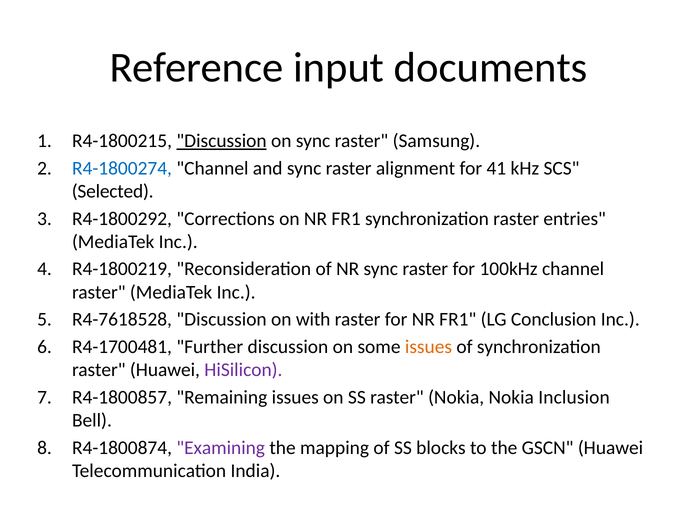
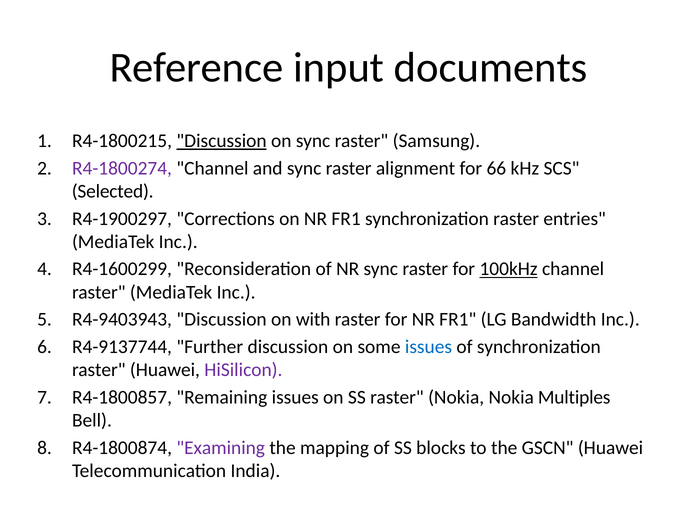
R4-1800274 colour: blue -> purple (122, 168)
41: 41 -> 66 (496, 168)
R4-1800292: R4-1800292 -> R4-1900297 (122, 218)
R4-1800219: R4-1800219 -> R4-1600299 (122, 269)
100kHz underline: none -> present (509, 269)
R4-7618528: R4-7618528 -> R4-9403943 (122, 319)
Conclusion: Conclusion -> Bandwidth (554, 319)
R4-1700481: R4-1700481 -> R4-9137744 (122, 346)
issues colour: orange -> blue (428, 346)
Inclusion: Inclusion -> Multiples (574, 397)
